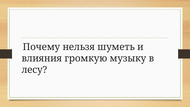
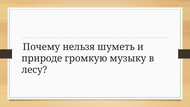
влияния: влияния -> природе (42, 58)
